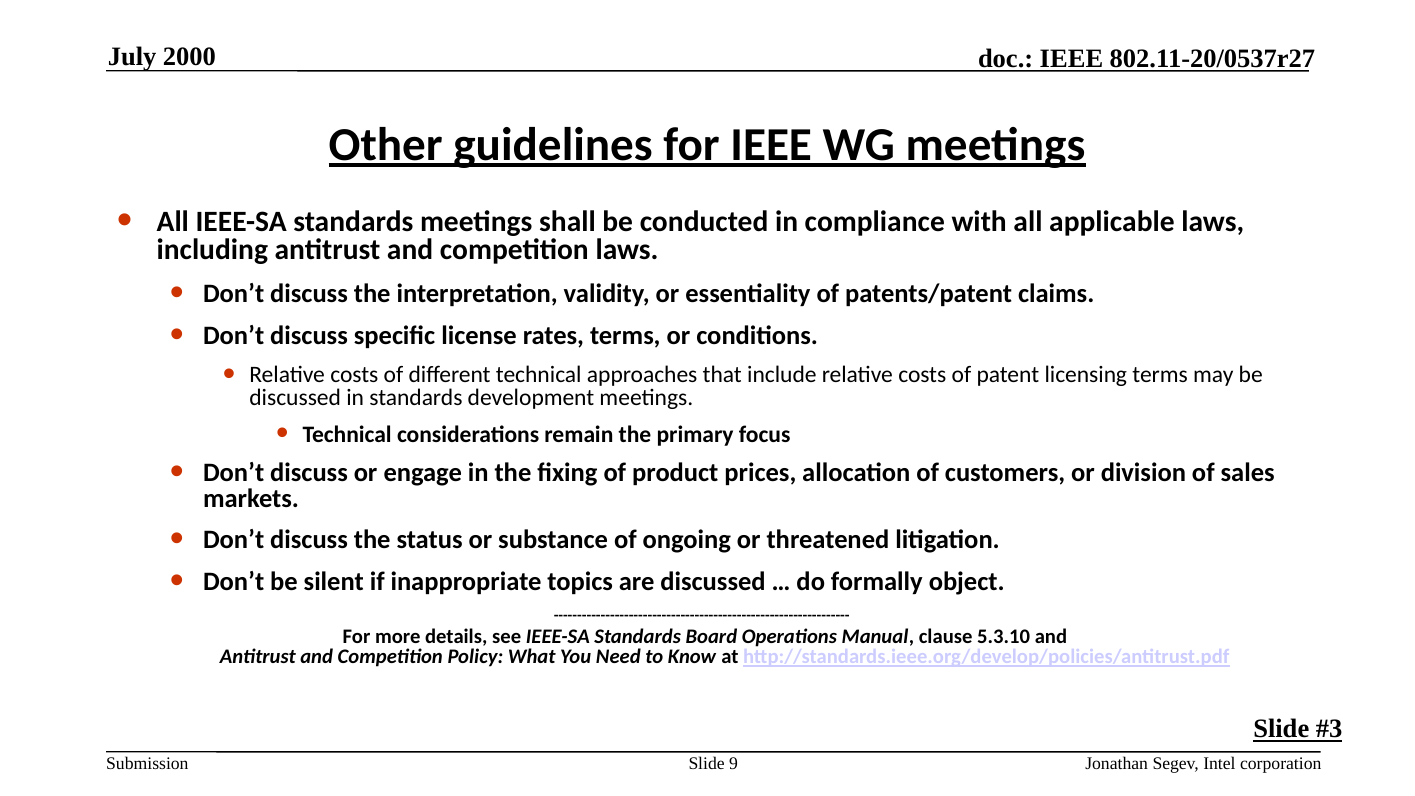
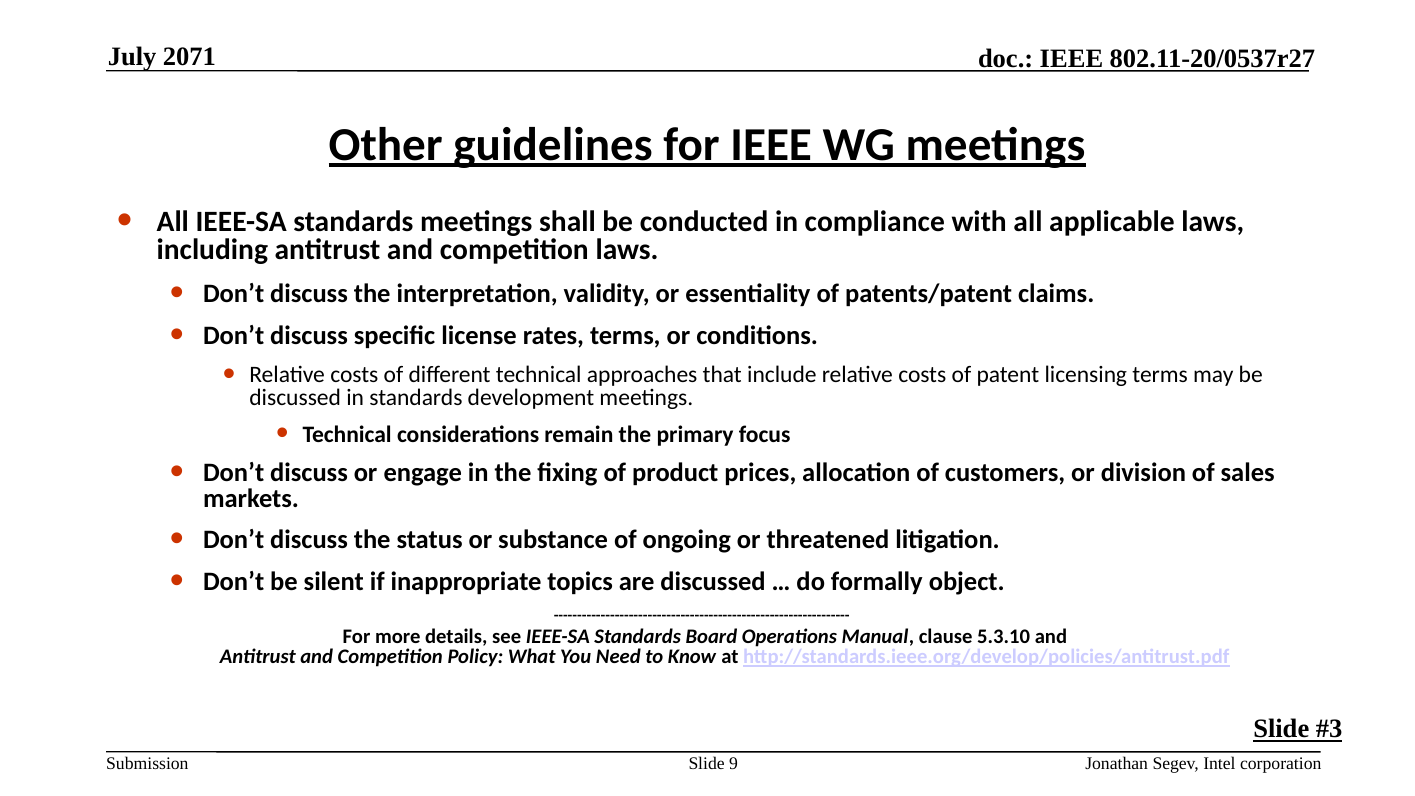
2000: 2000 -> 2071 (189, 56)
